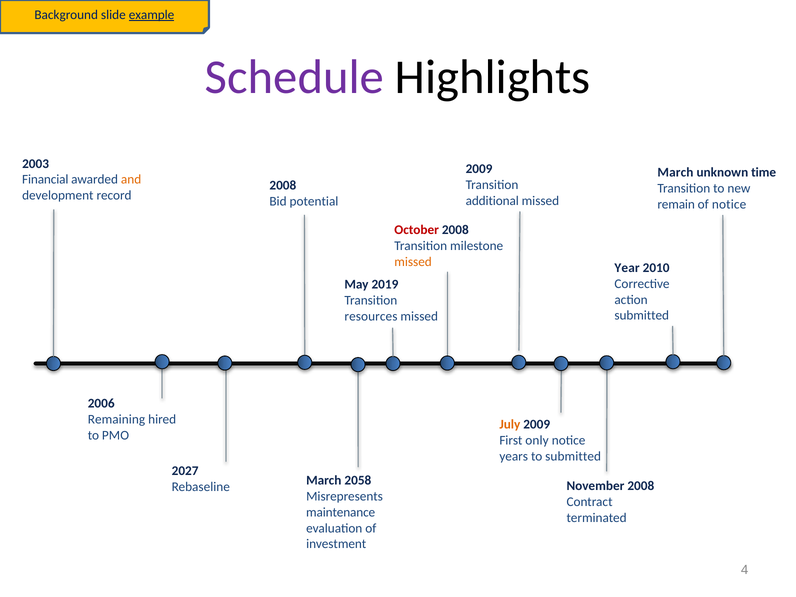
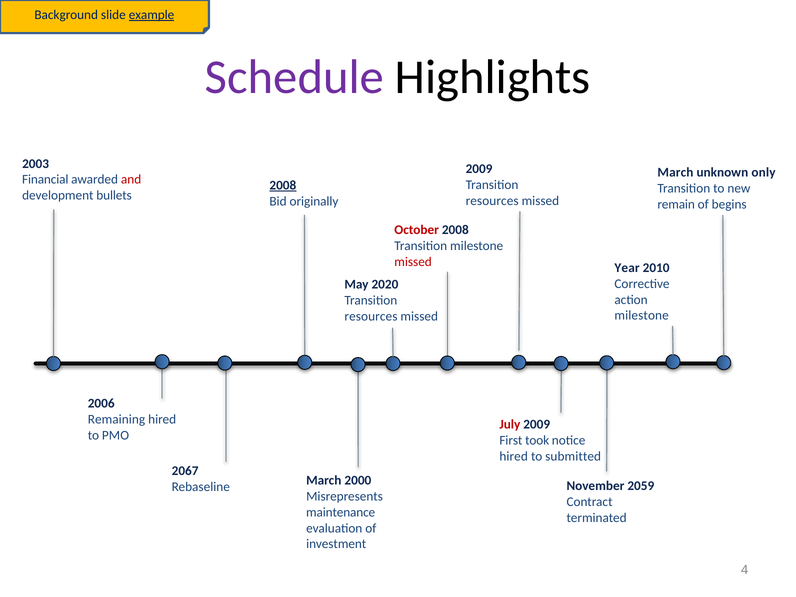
time: time -> only (763, 173)
and colour: orange -> red (131, 180)
2008 underline: none -> present (283, 185)
record: record -> bullets (114, 196)
additional: additional -> resources (492, 201)
potential: potential -> originally (314, 201)
of notice: notice -> begins (729, 204)
missed colour: orange -> red (413, 262)
2019: 2019 -> 2020 (385, 284)
submitted: submitted -> milestone (642, 316)
July colour: orange -> red (510, 424)
only: only -> took (537, 440)
years: years -> hired (514, 456)
2027: 2027 -> 2067 (185, 471)
2058: 2058 -> 2000 (358, 480)
November 2008: 2008 -> 2059 (641, 486)
